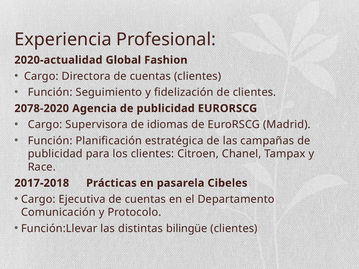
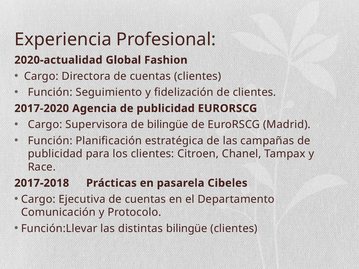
2078-2020: 2078-2020 -> 2017-2020 (42, 109)
de idiomas: idiomas -> bilingüe (168, 125)
